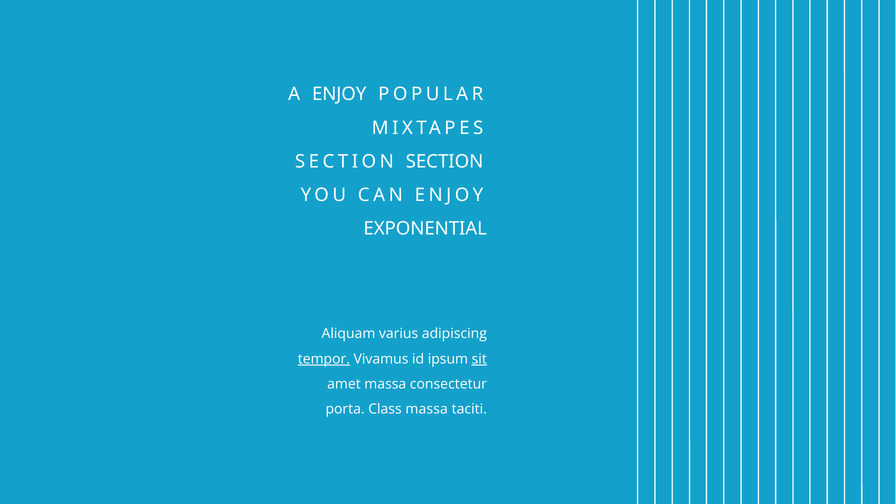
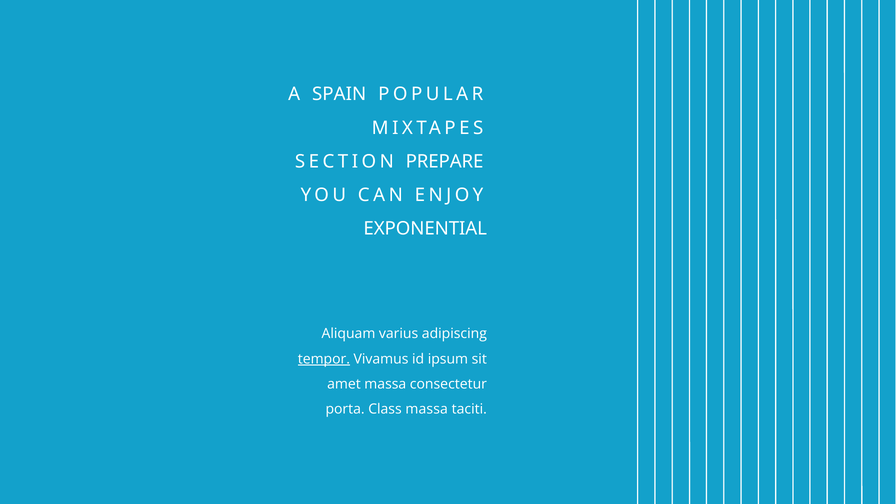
A ENJOY: ENJOY -> SPAIN (339, 94)
SECTION SECTION: SECTION -> PREPARE (445, 161)
sit underline: present -> none (479, 359)
